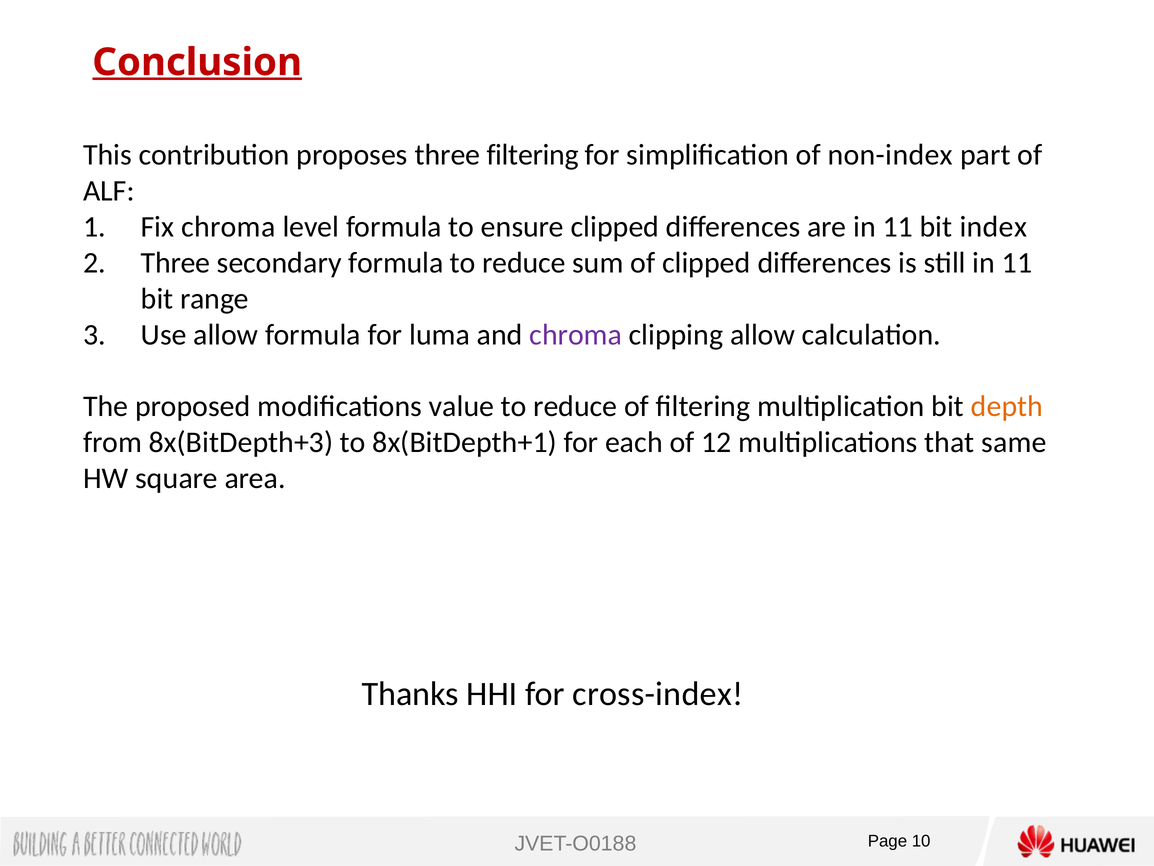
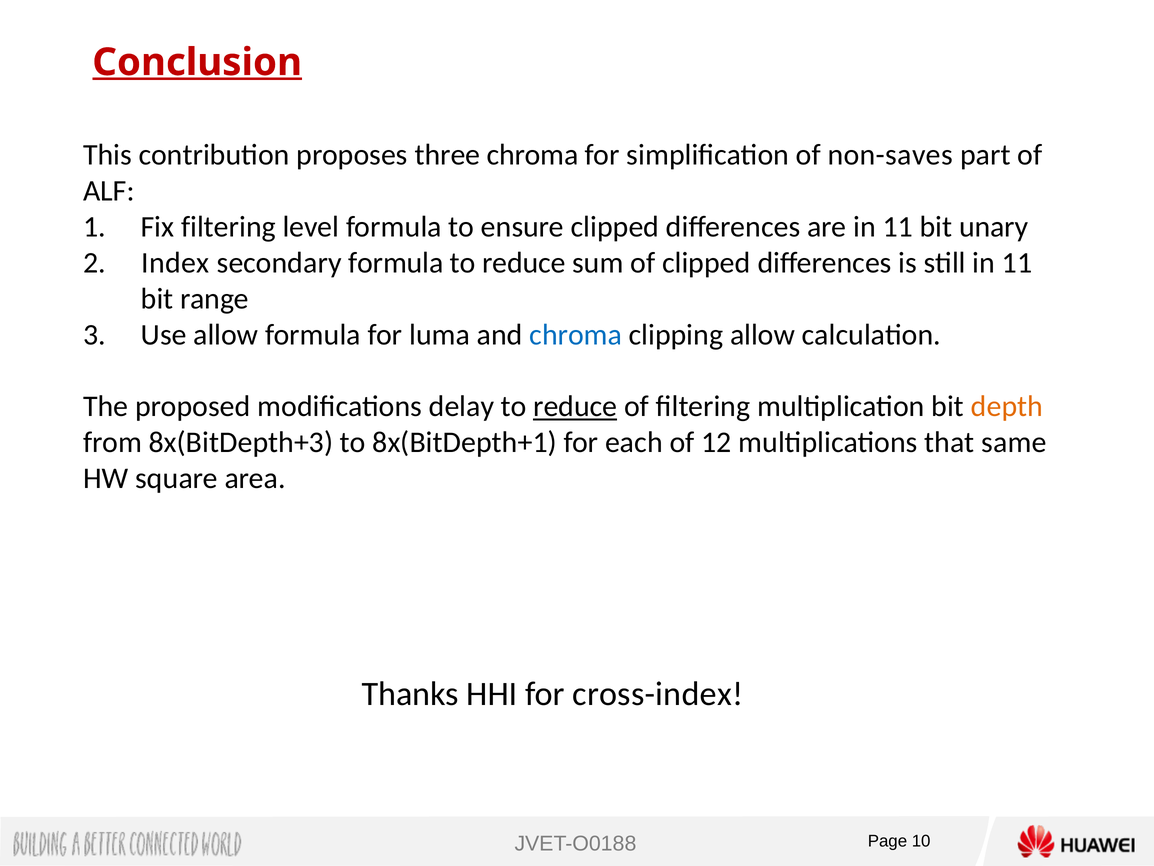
three filtering: filtering -> chroma (533, 155)
non-index: non-index -> non-saves (890, 155)
Fix chroma: chroma -> filtering (228, 227)
index: index -> unary (994, 227)
Three: Three -> Index (175, 263)
chroma colour: purple -> blue (576, 335)
value: value -> delay (461, 406)
reduce underline: none -> present (575, 406)
